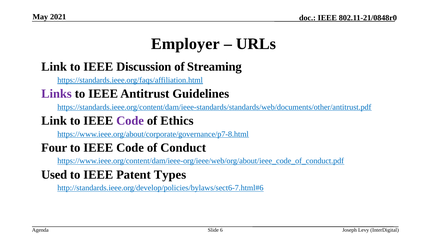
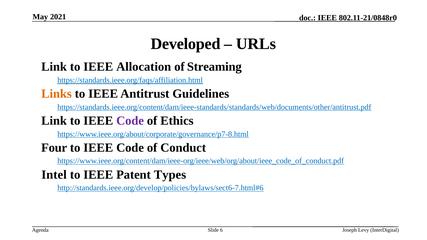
Employer: Employer -> Developed (186, 44)
Discussion: Discussion -> Allocation (144, 67)
Links colour: purple -> orange (57, 94)
Used: Used -> Intel (54, 175)
